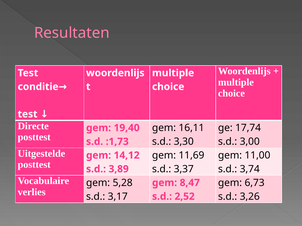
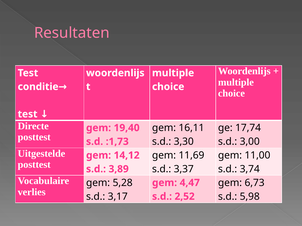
8,47: 8,47 -> 4,47 (190, 183)
3,26: 3,26 -> 5,98 (250, 197)
